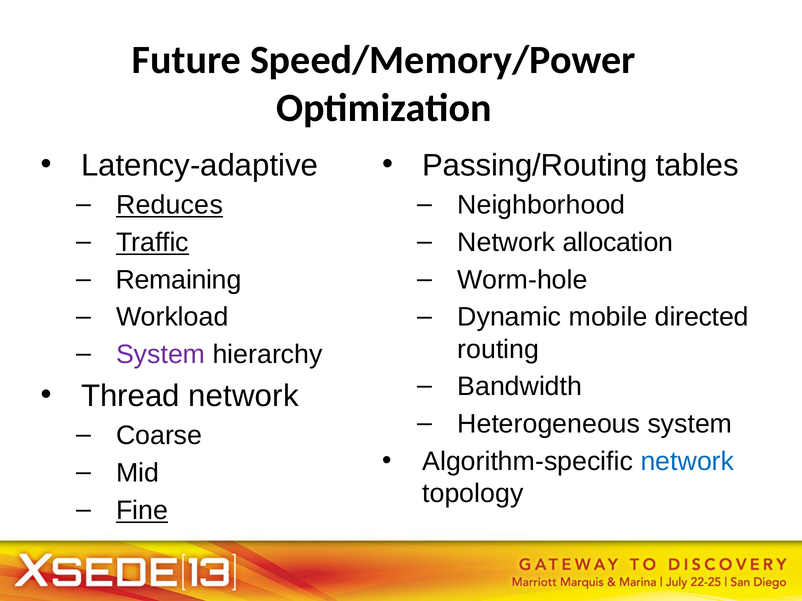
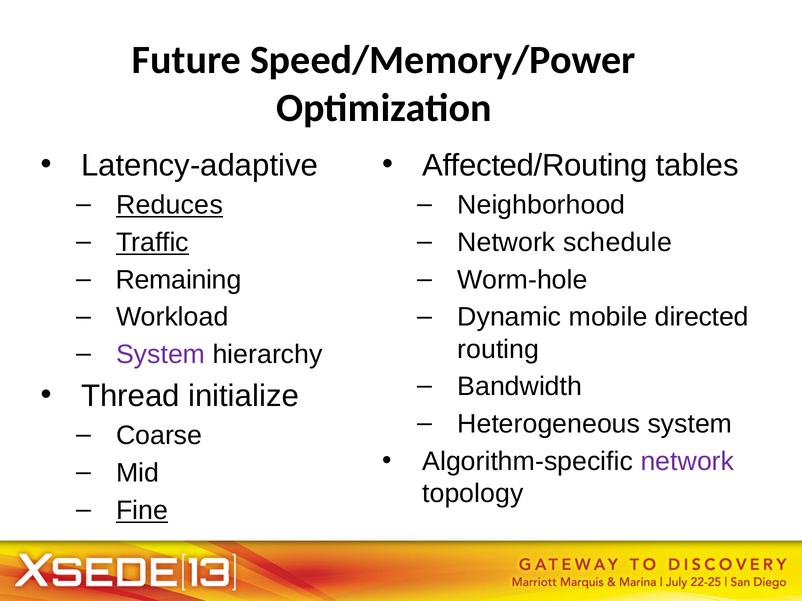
Passing/Routing: Passing/Routing -> Affected/Routing (535, 165)
allocation: allocation -> schedule (618, 243)
Thread network: network -> initialize (244, 396)
network colour: blue -> purple (687, 462)
